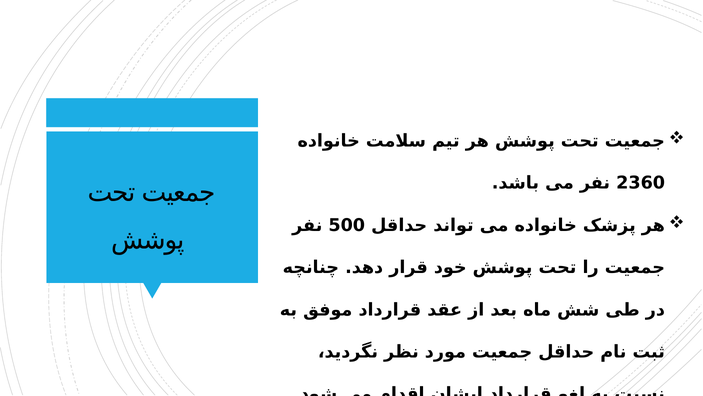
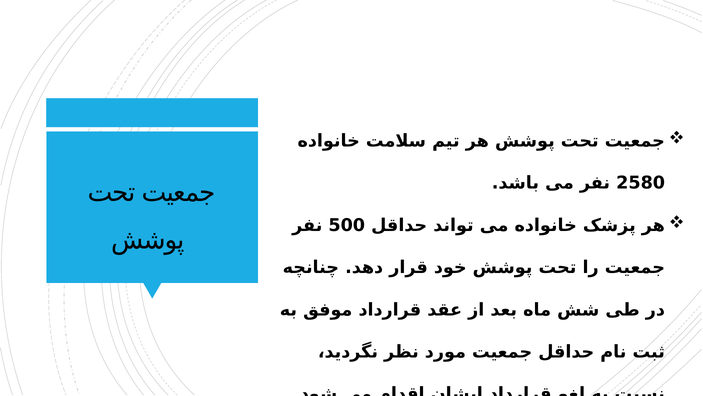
2360: 2360 -> 2580 (641, 183)
